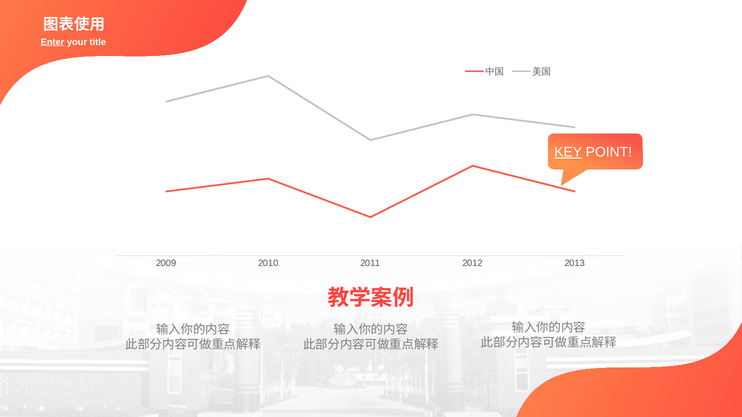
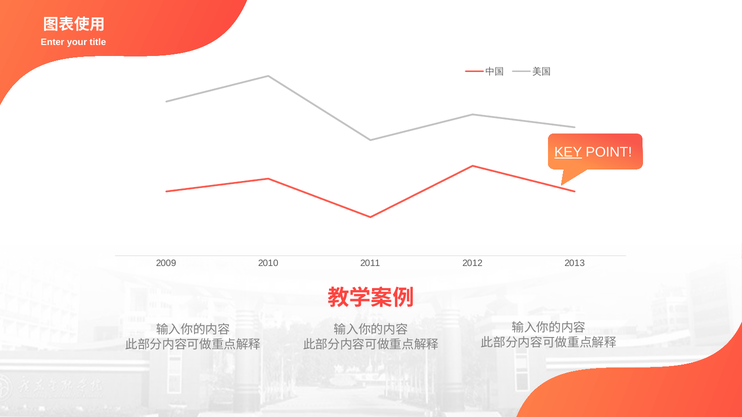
Enter underline: present -> none (53, 42)
